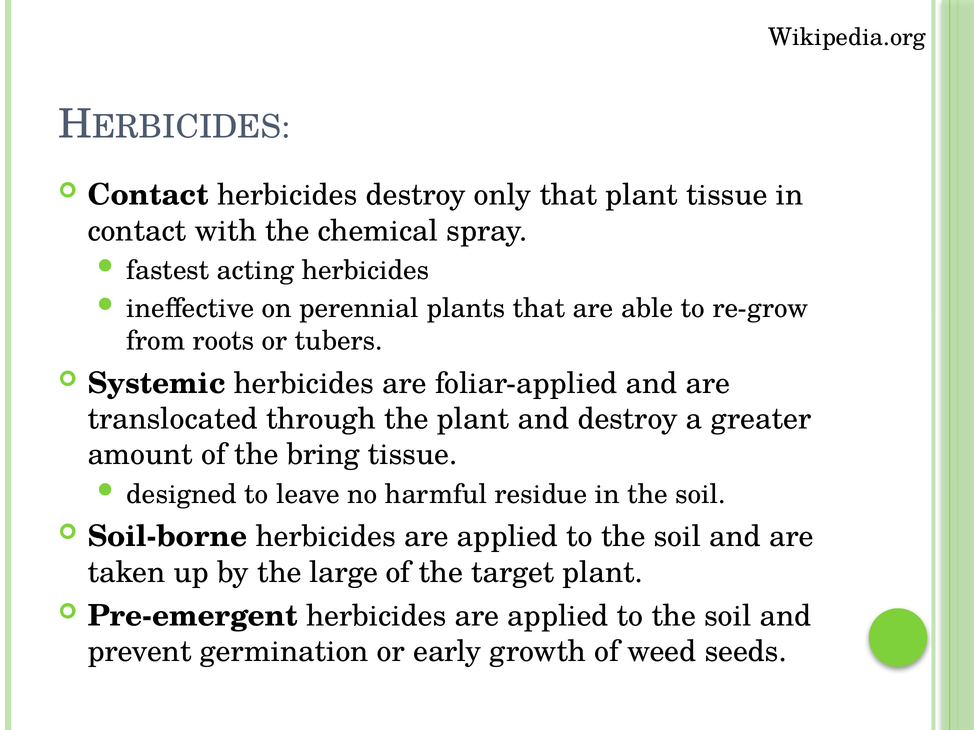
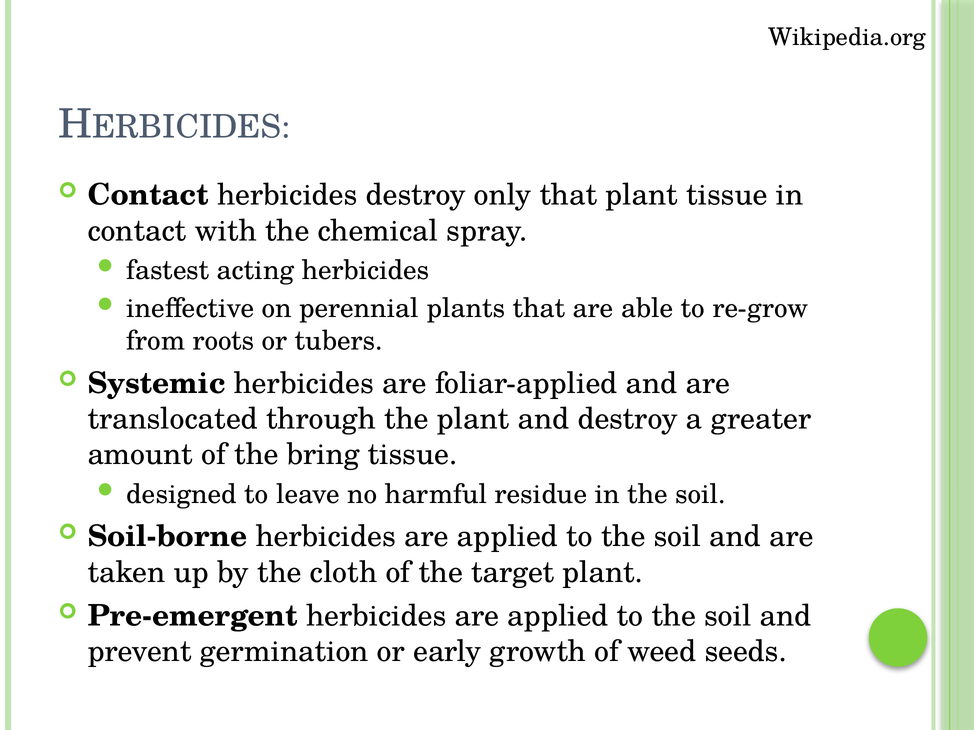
large: large -> cloth (344, 573)
